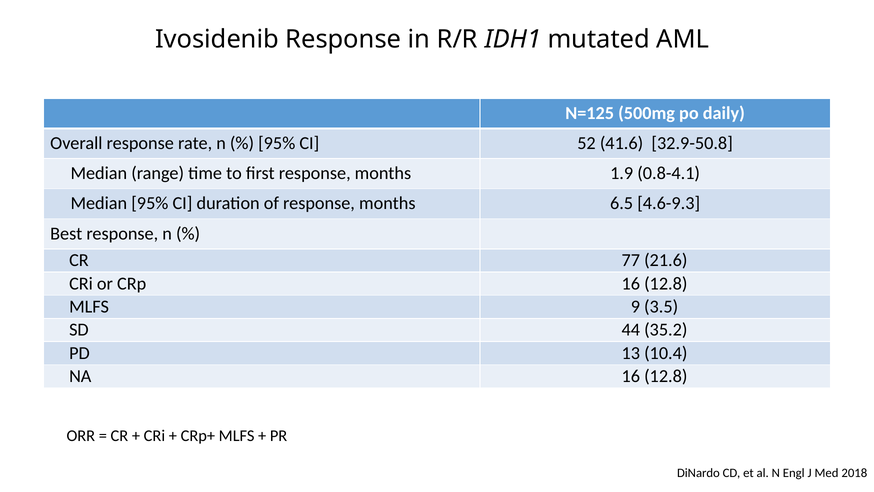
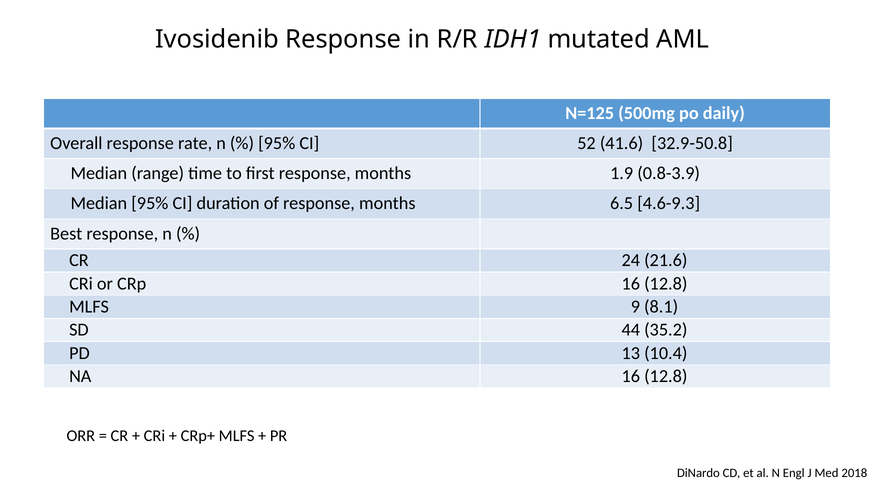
0.8-4.1: 0.8-4.1 -> 0.8-3.9 (669, 173)
77: 77 -> 24 (631, 260)
3.5: 3.5 -> 8.1 (661, 306)
